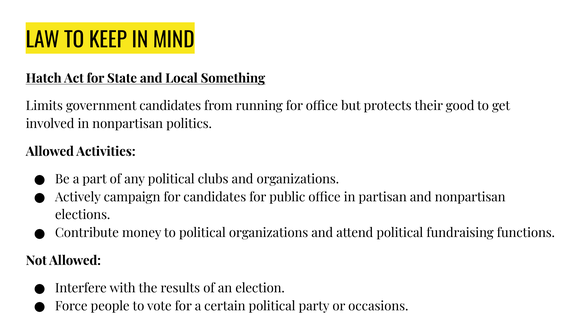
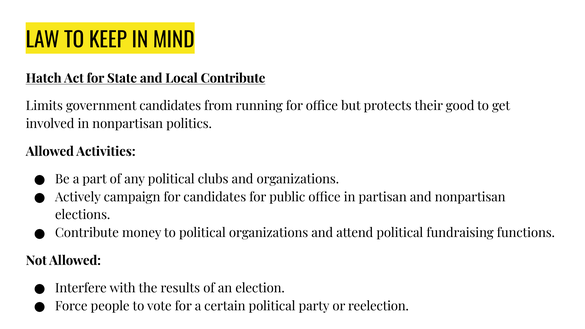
Local Something: Something -> Contribute (233, 78)
occasions: occasions -> reelection (378, 306)
